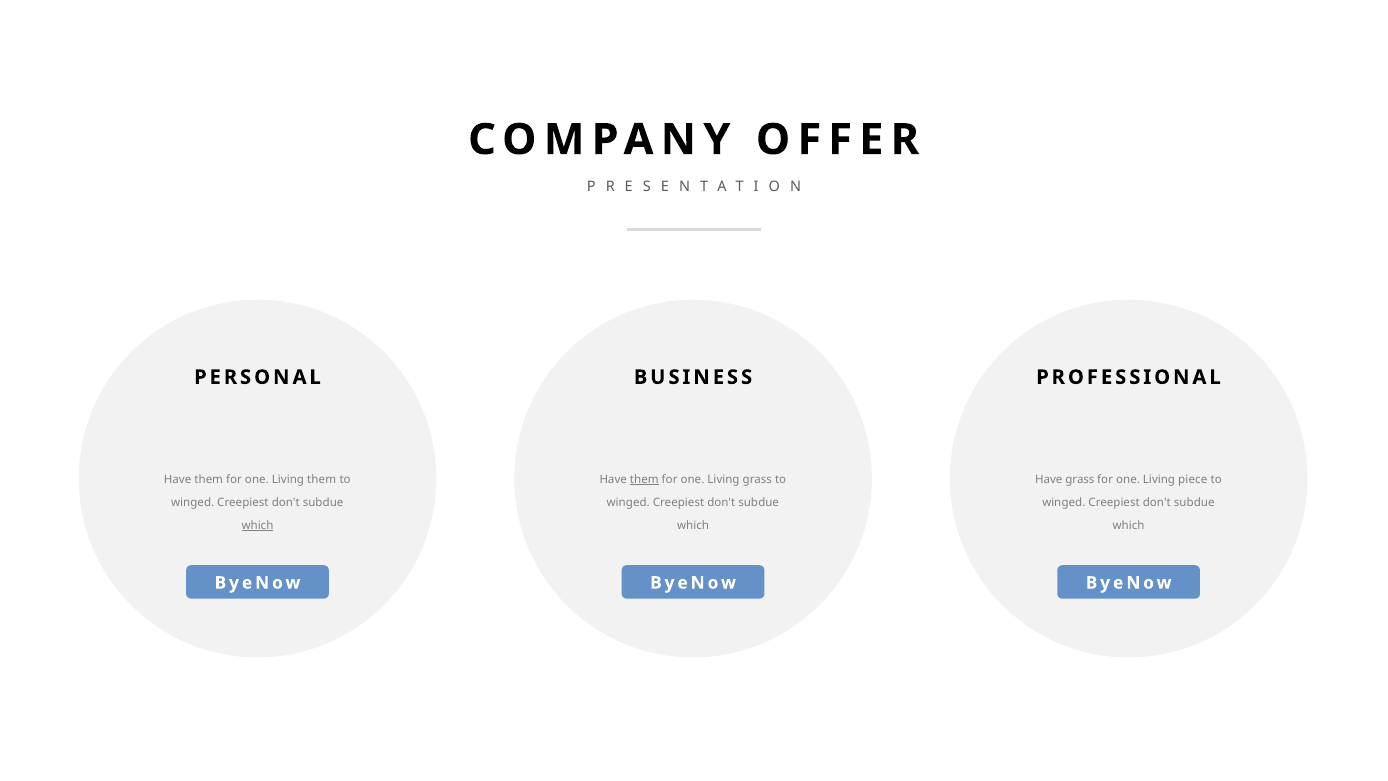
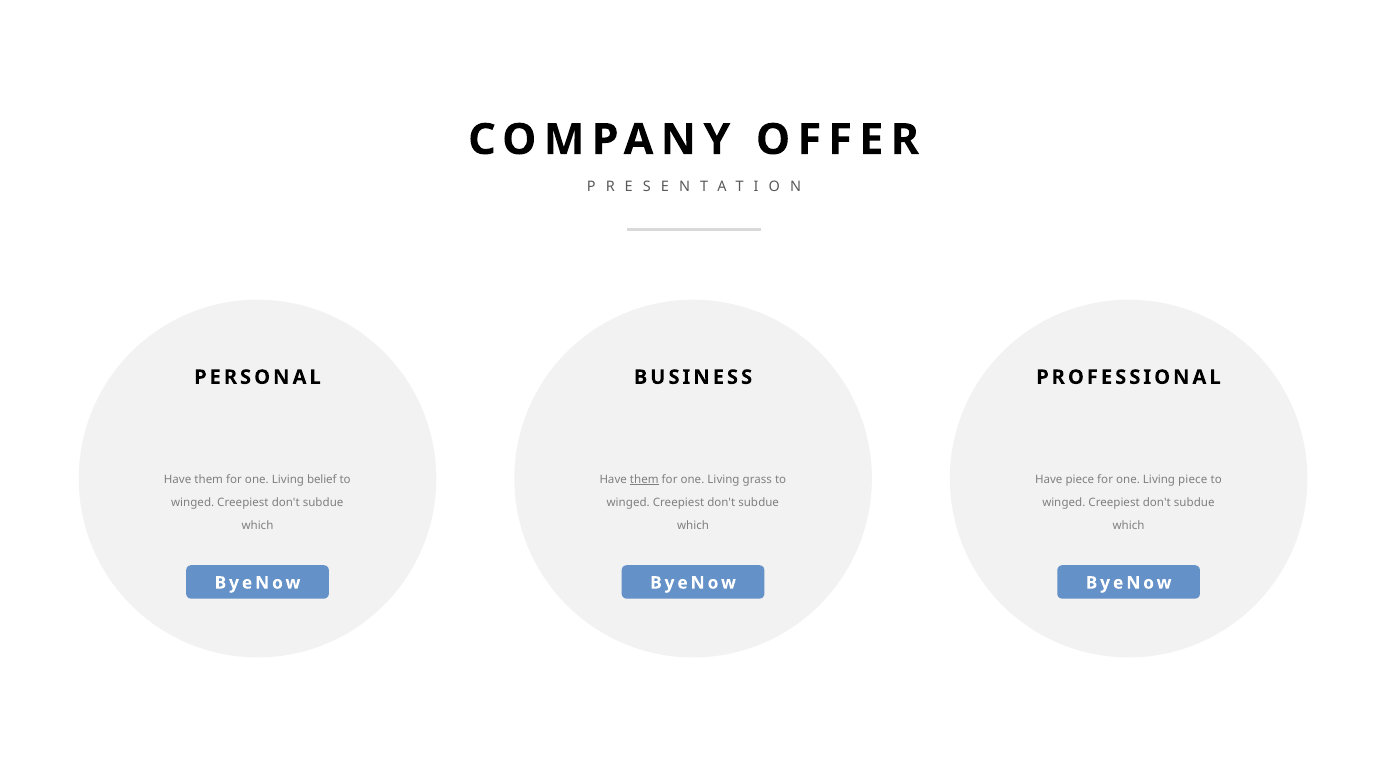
Living them: them -> belief (322, 479)
Have grass: grass -> piece (1080, 479)
which underline: present -> none (257, 525)
